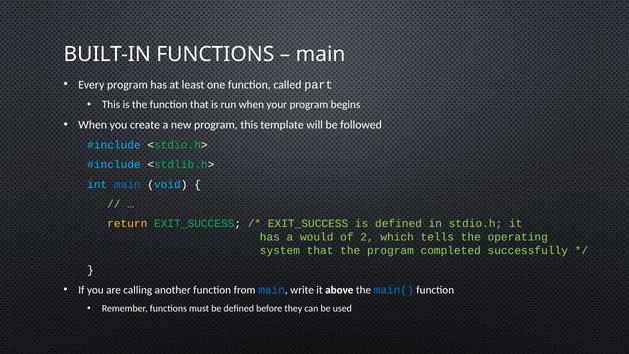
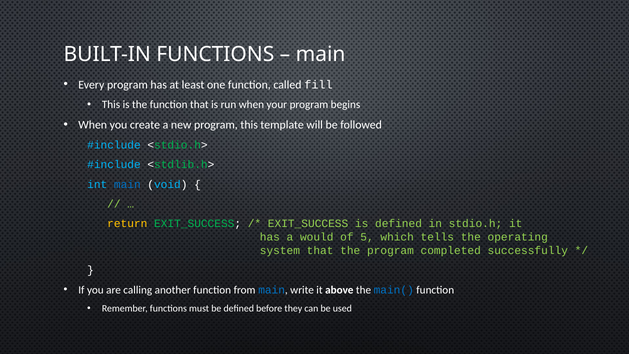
part: part -> fill (318, 85)
2: 2 -> 5 (367, 237)
